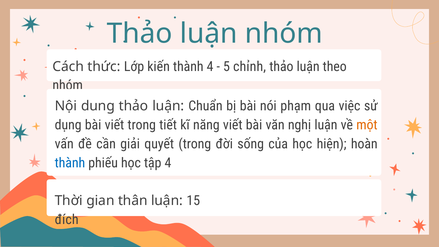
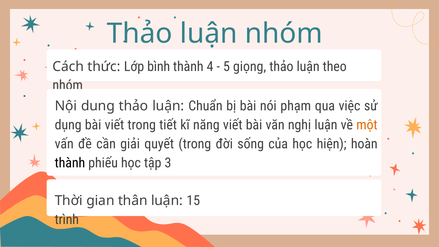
kiến: kiến -> bình (159, 66)
chỉnh: chỉnh -> giọng (250, 66)
thành colour: blue -> black (70, 163)
tập 4: 4 -> 3 (168, 163)
đích: đích -> trình (67, 219)
